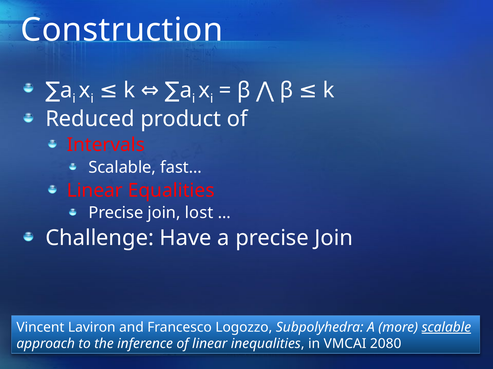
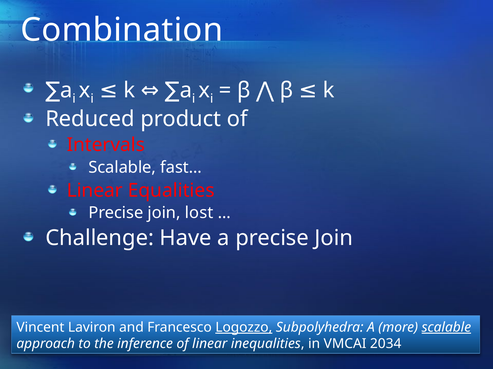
Construction: Construction -> Combination (122, 30)
Logozzo underline: none -> present (244, 328)
2080: 2080 -> 2034 (386, 344)
